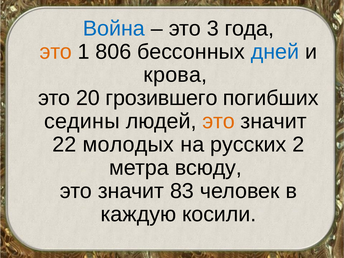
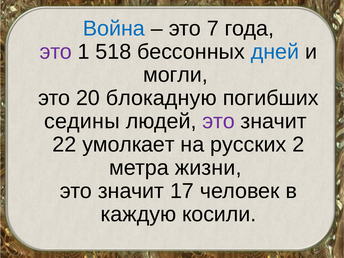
3: 3 -> 7 (213, 28)
это colour: orange -> purple (56, 52)
806: 806 -> 518 (113, 52)
крова: крова -> могли (175, 75)
грозившего: грозившего -> блокадную (161, 98)
это colour: orange -> purple (219, 121)
молодых: молодых -> умолкает (128, 145)
всюду: всюду -> жизни (208, 168)
83: 83 -> 17 (182, 191)
